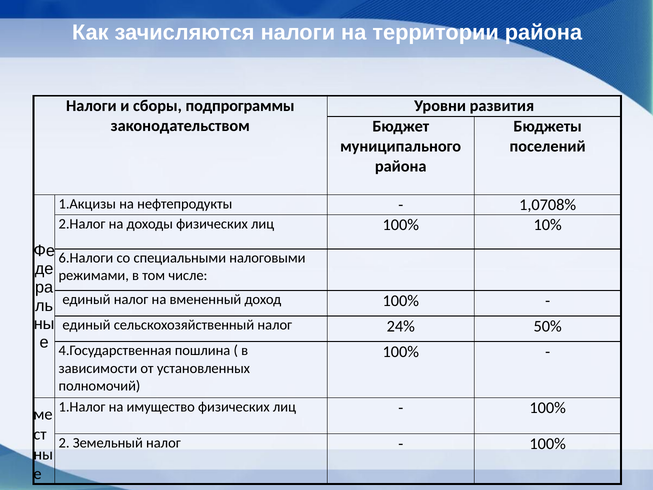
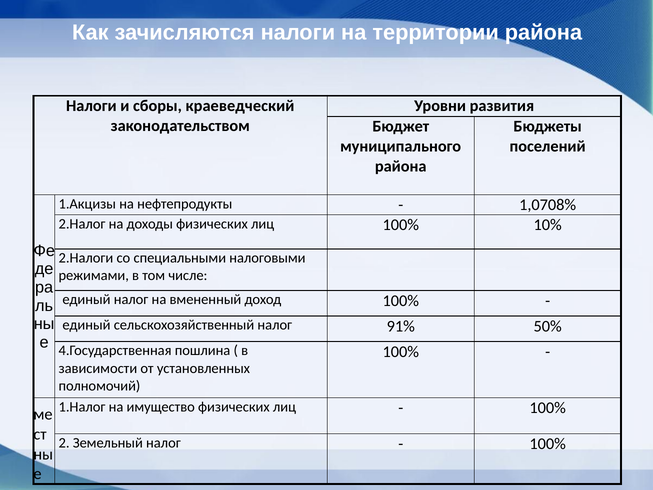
подпрограммы: подпрограммы -> краеведческий (240, 106)
6.Налоги: 6.Налоги -> 2.Налоги (86, 258)
24%: 24% -> 91% (401, 326)
